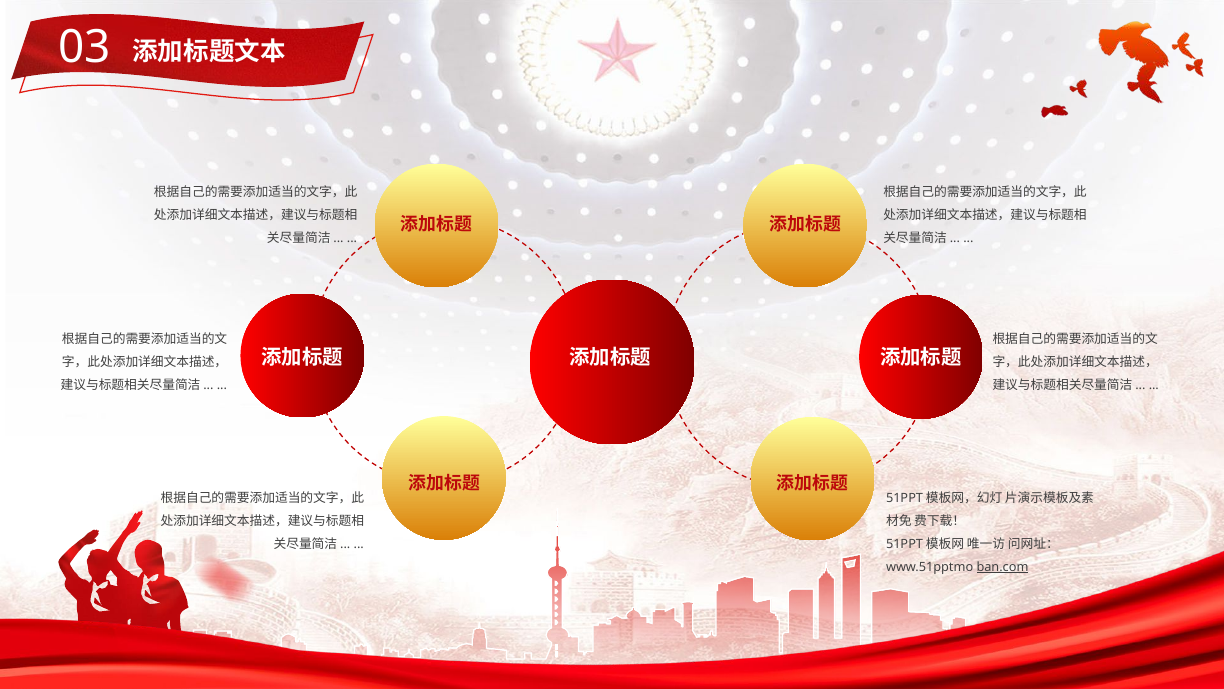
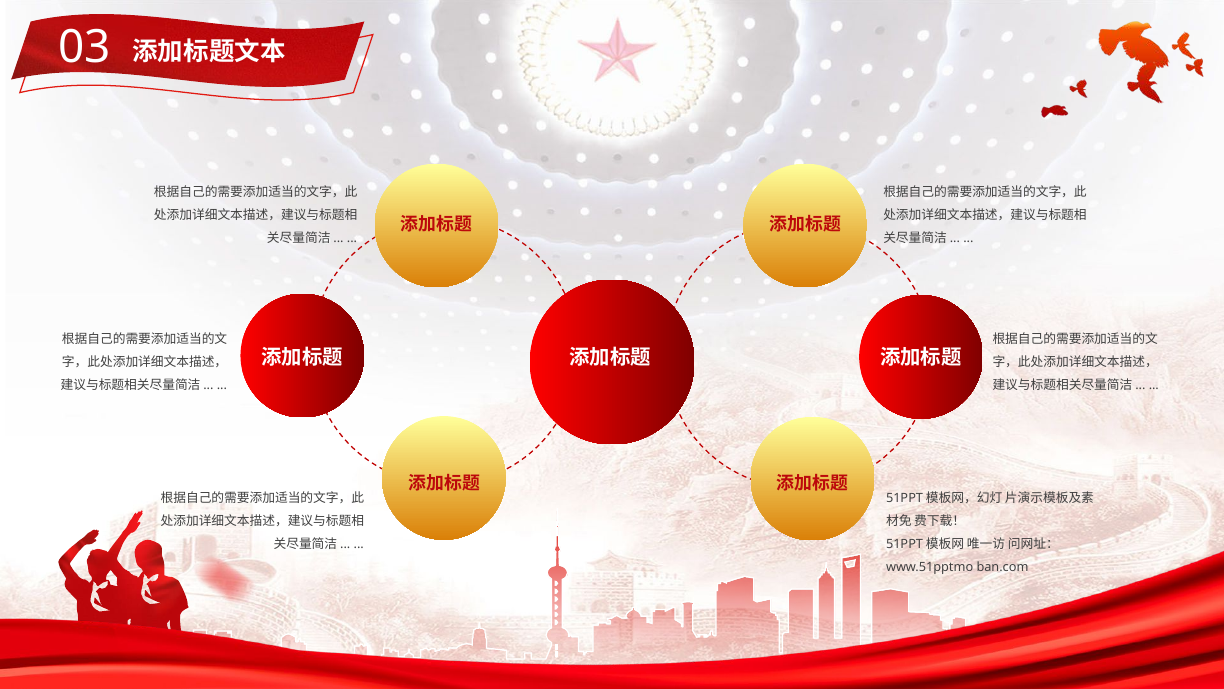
ban.com underline: present -> none (1002, 567)
